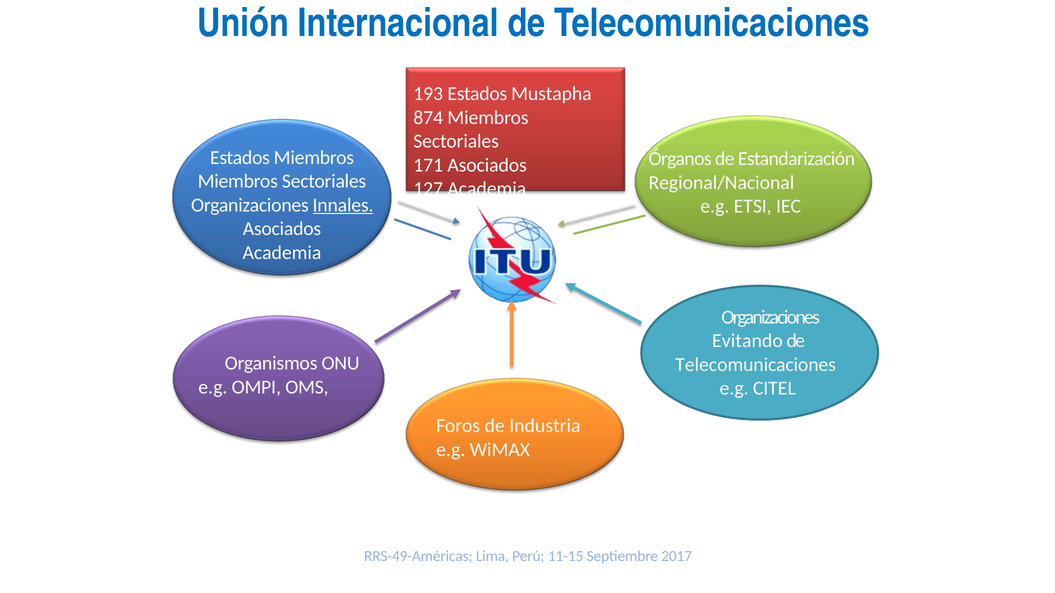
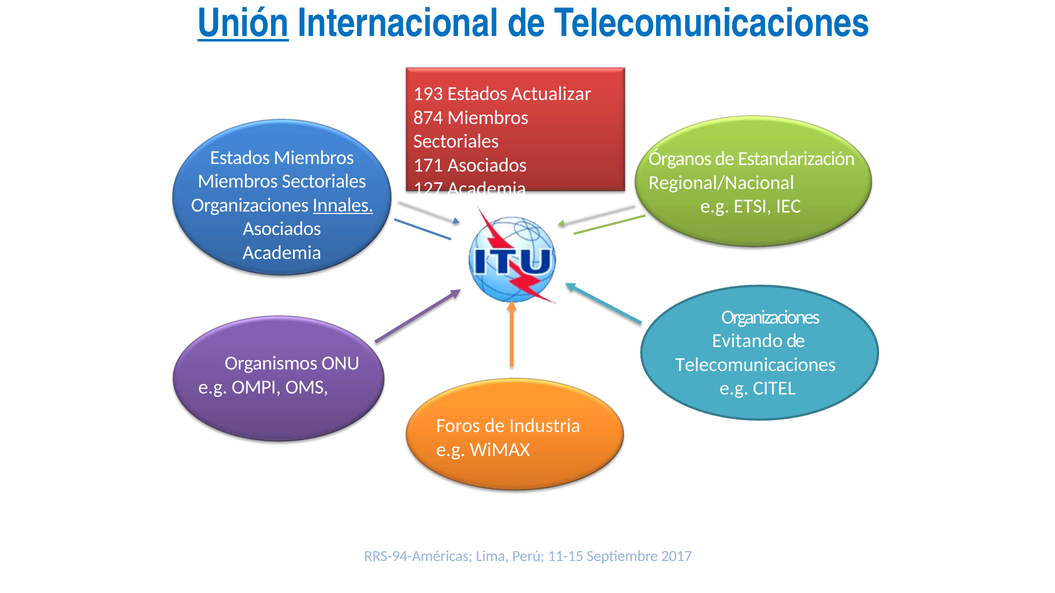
Unión underline: none -> present (243, 23)
Mustapha: Mustapha -> Actualizar (551, 94)
RRS-49-Américas: RRS-49-Américas -> RRS-94-Américas (418, 557)
